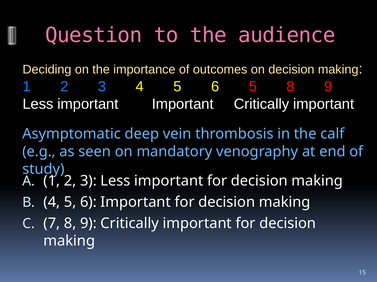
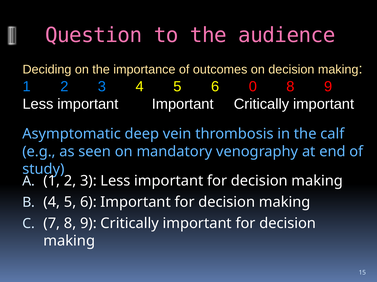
6 5: 5 -> 0 (253, 87)
